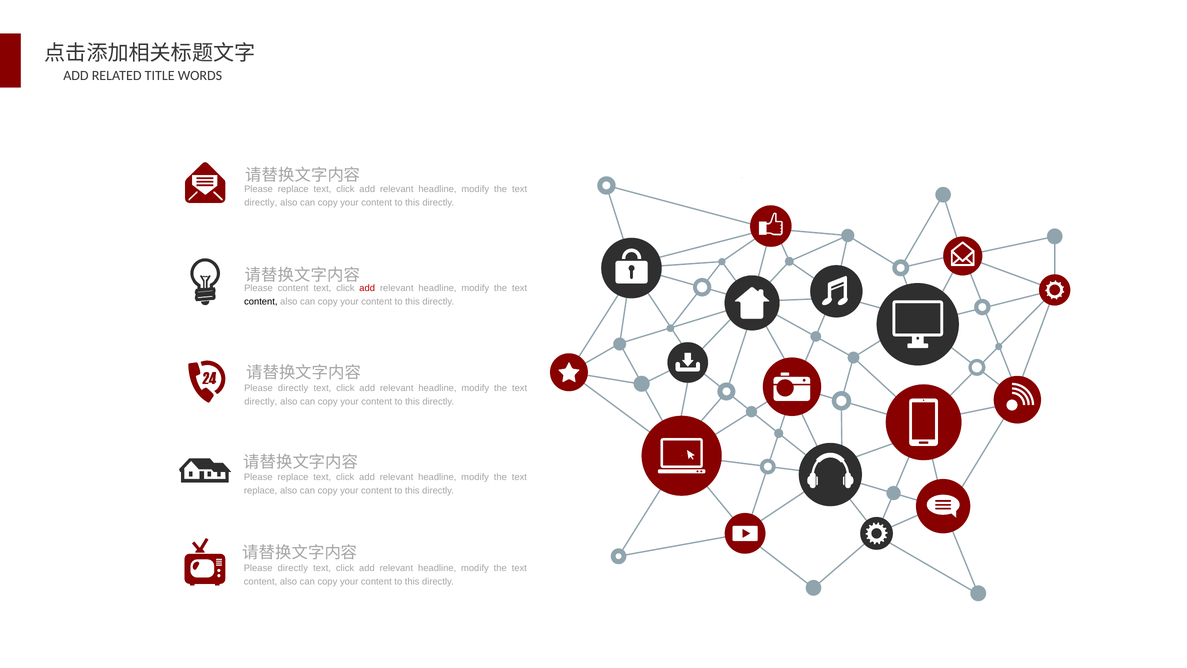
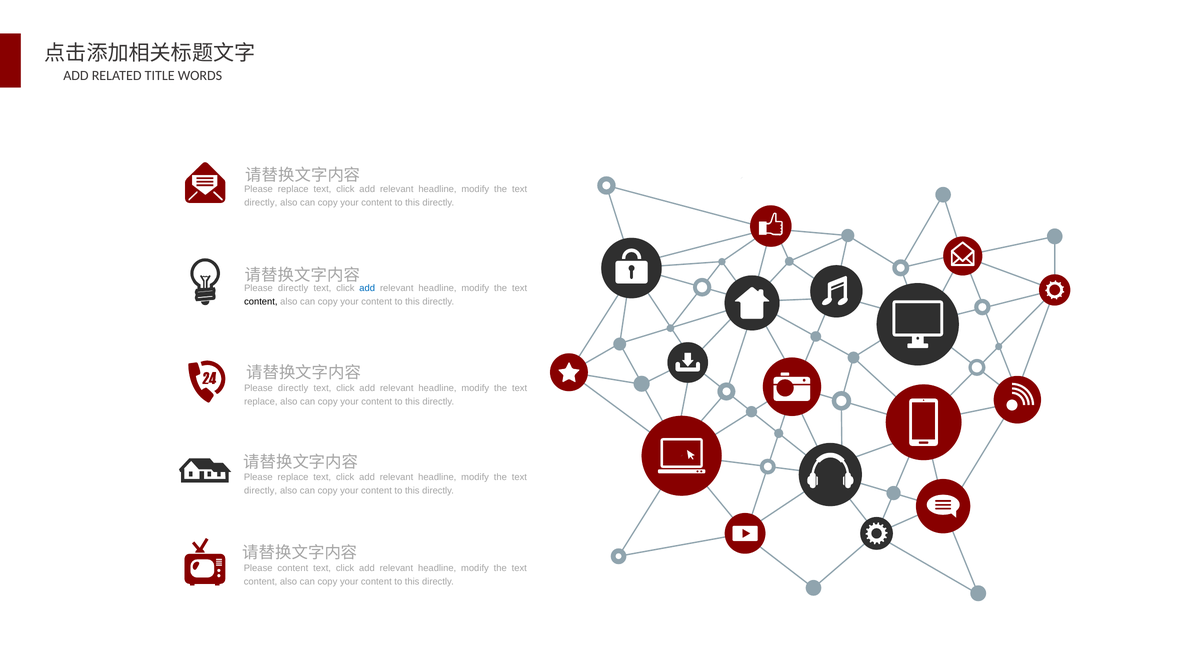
content: content -> directly (293, 288)
add colour: red -> blue (367, 288)
directly: directly -> replace (261, 402)
replace: replace -> directly (261, 490)
directly: directly -> content (293, 568)
